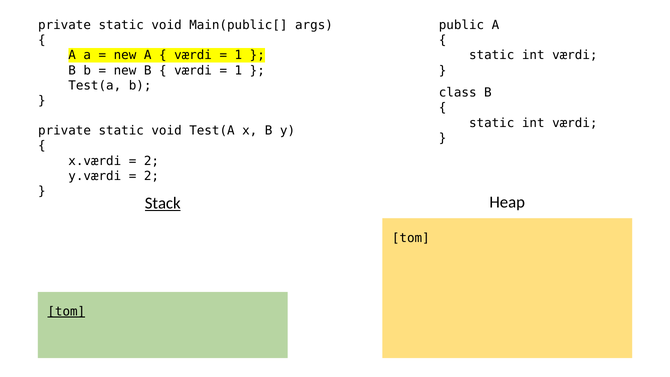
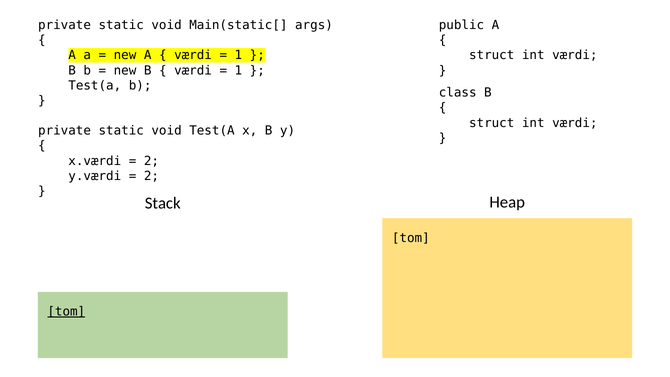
Main(public[: Main(public[ -> Main(static[ (238, 25)
static: static -> struct (492, 55)
static: static -> struct (492, 123)
Stack underline: present -> none (163, 203)
